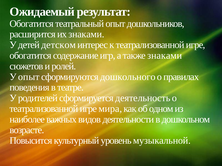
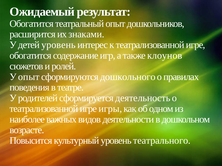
детей детском: детском -> уровень (58, 45)
также знаками: знаками -> клоунов (165, 56)
мира: мира -> игры (110, 109)
музыкальной: музыкальной -> театрального (162, 141)
